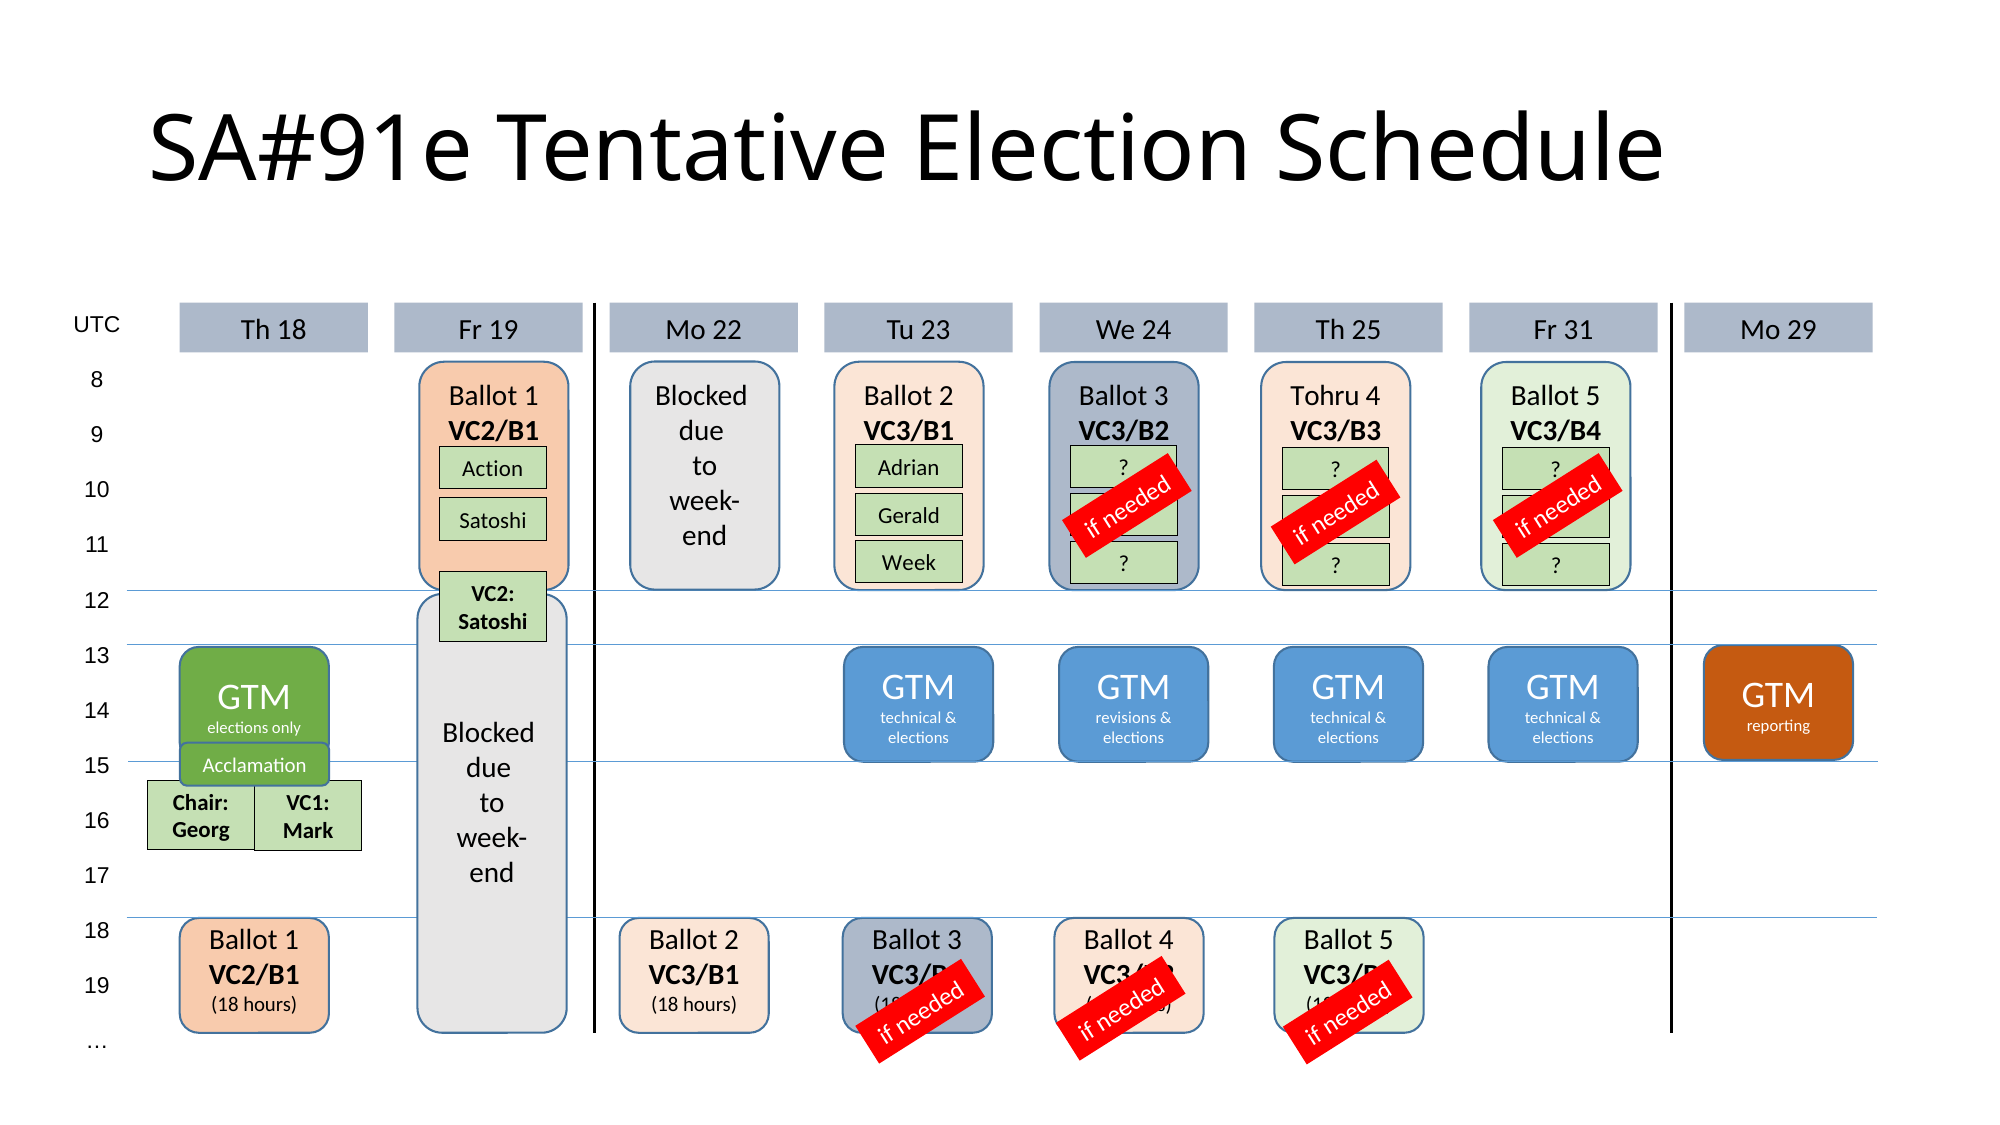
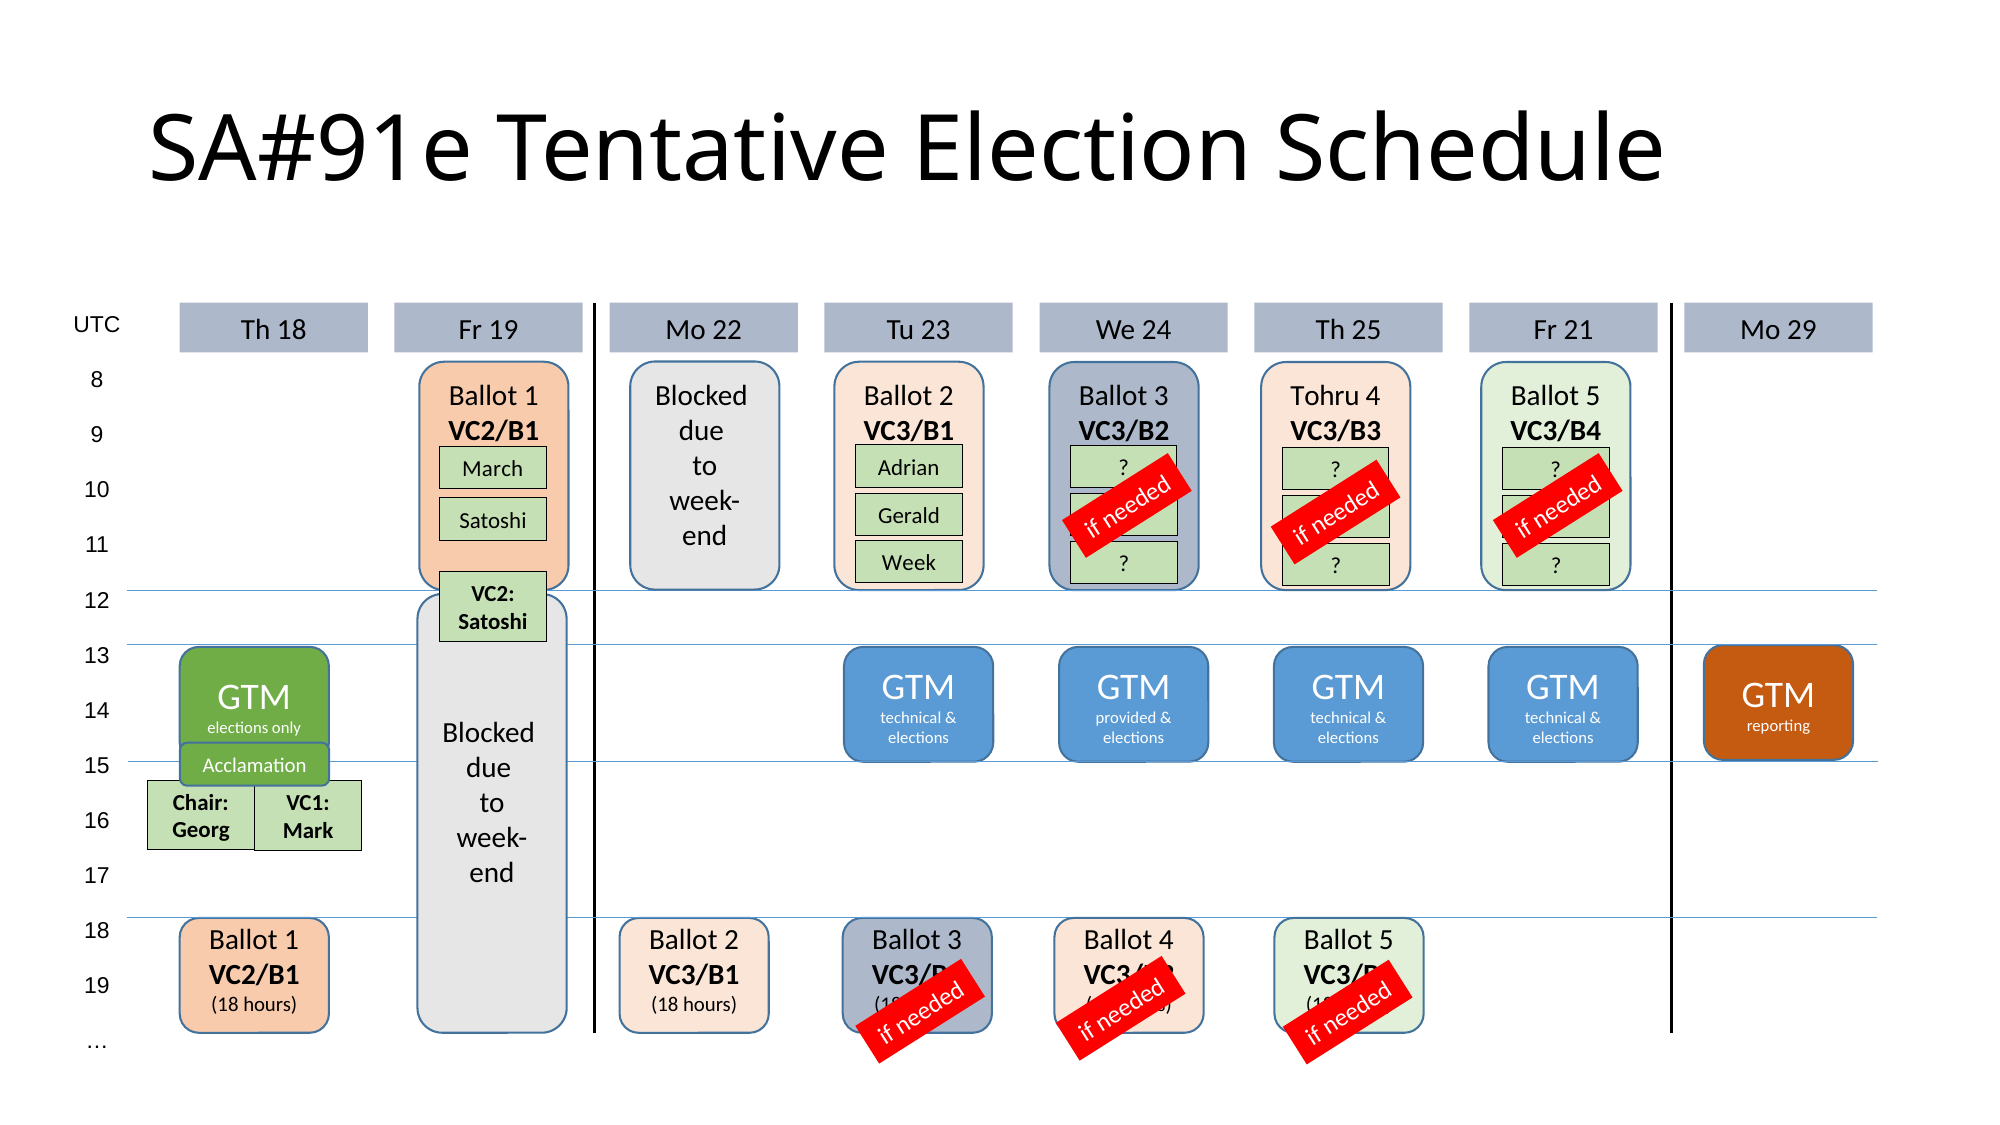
31: 31 -> 21 (1579, 330)
Action: Action -> March (493, 469)
revisions: revisions -> provided (1126, 718)
